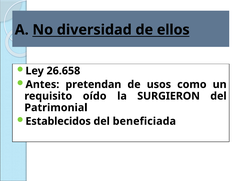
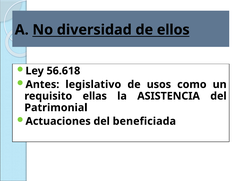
26.658: 26.658 -> 56.618 (63, 71)
pretendan: pretendan -> legislativo (93, 84)
oído: oído -> ellas (95, 96)
SURGIERON: SURGIERON -> ASISTENCIA (169, 96)
Establecidos: Establecidos -> Actuaciones (58, 121)
